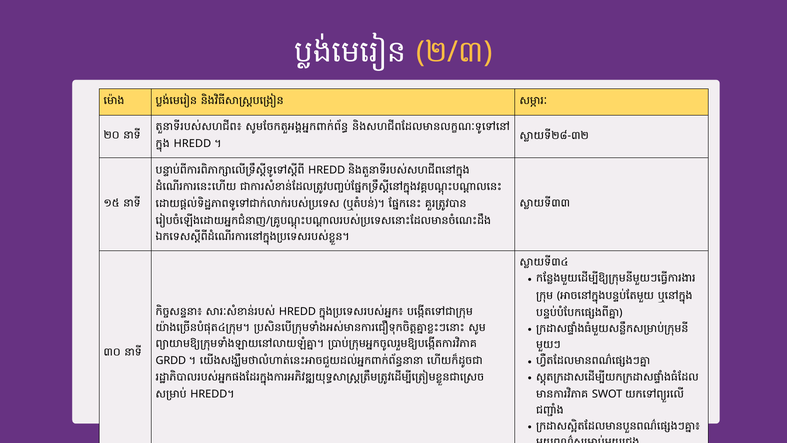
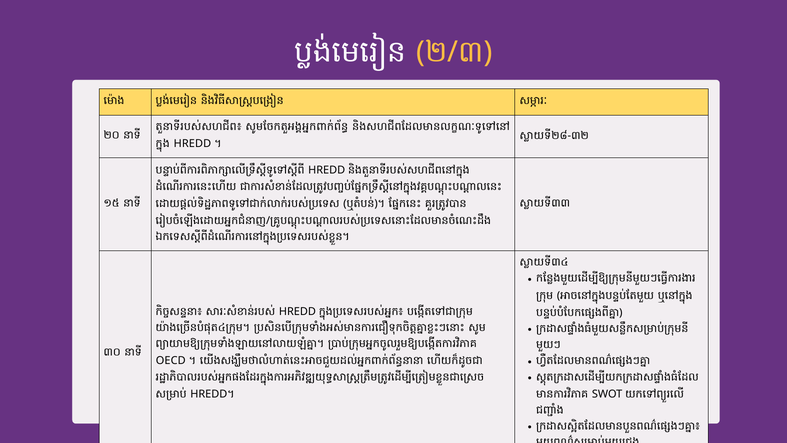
GRDD: GRDD -> OECD (171, 361)
